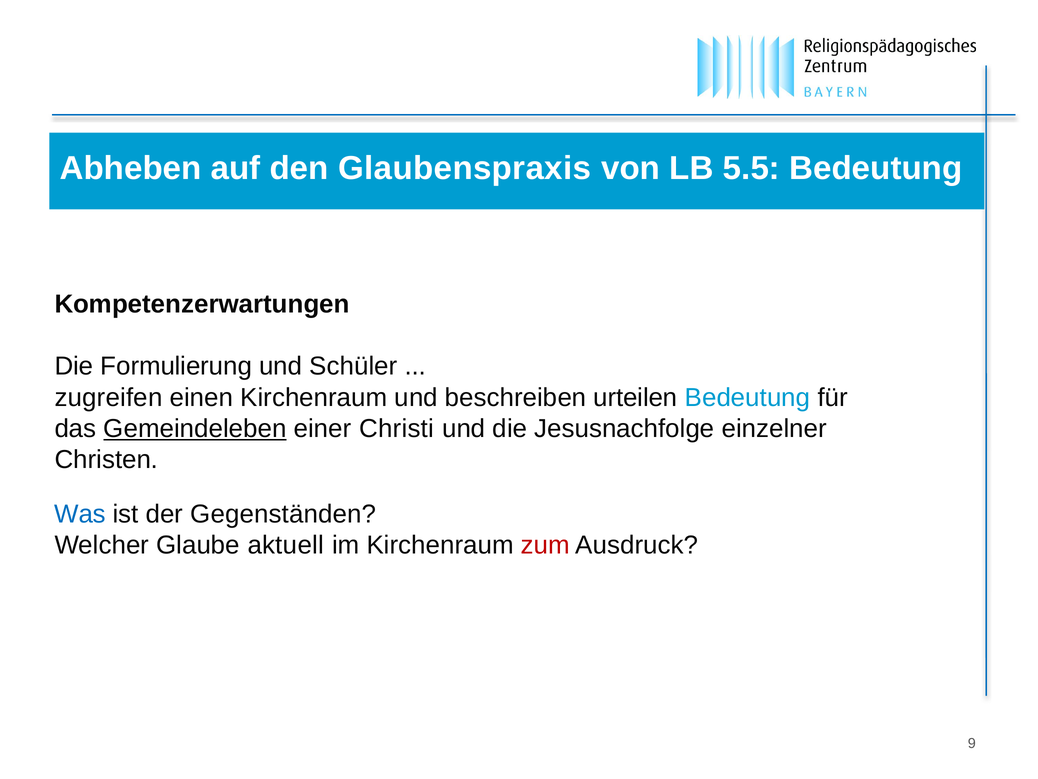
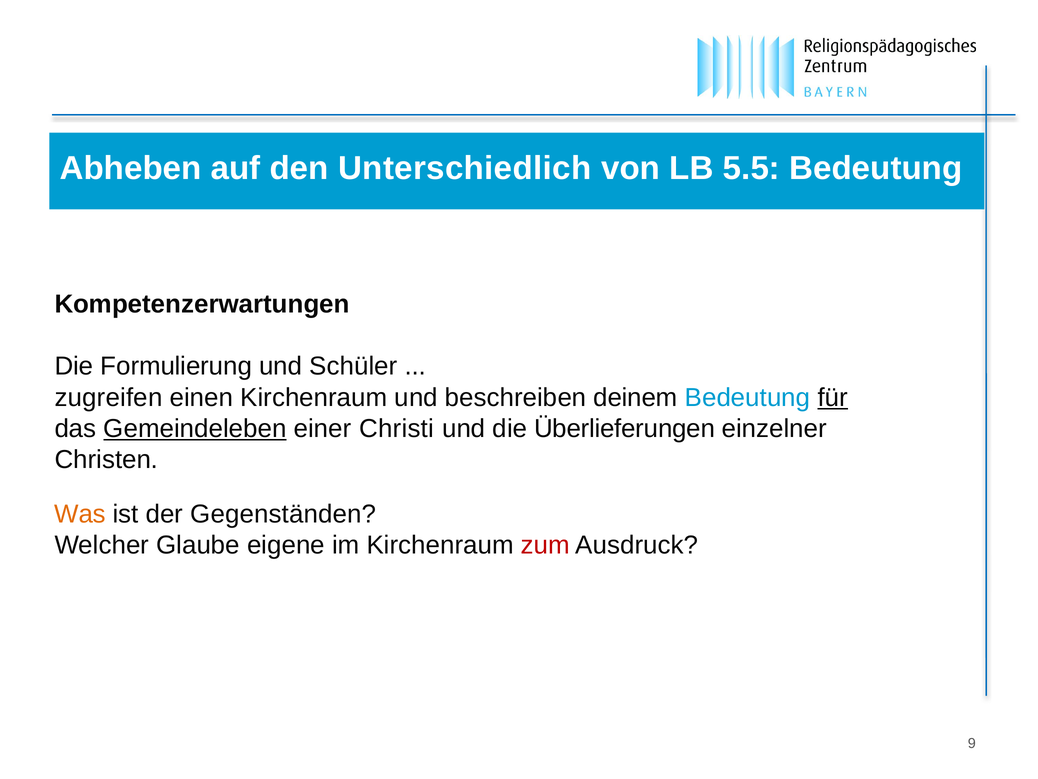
Glaubenspraxis: Glaubenspraxis -> Unterschiedlich (465, 168)
urteilen: urteilen -> deinem (635, 397)
für underline: none -> present (833, 397)
Jesusnachfolge: Jesusnachfolge -> Überlieferungen (624, 428)
Was colour: blue -> orange (80, 514)
aktuell: aktuell -> eigene (286, 545)
